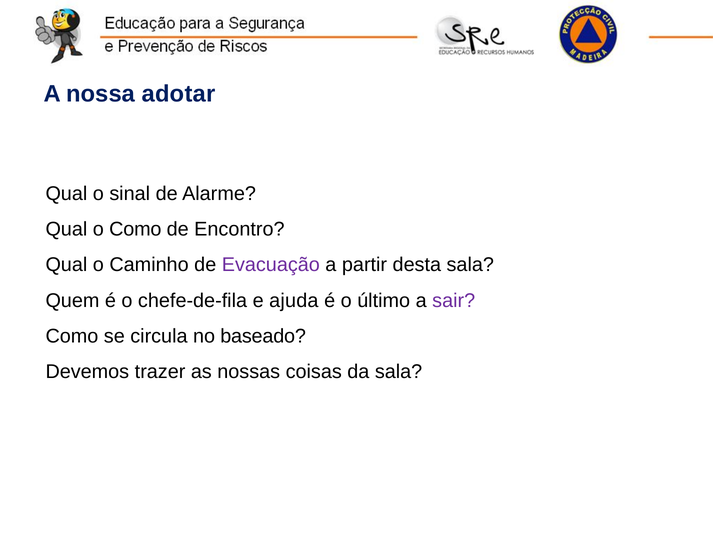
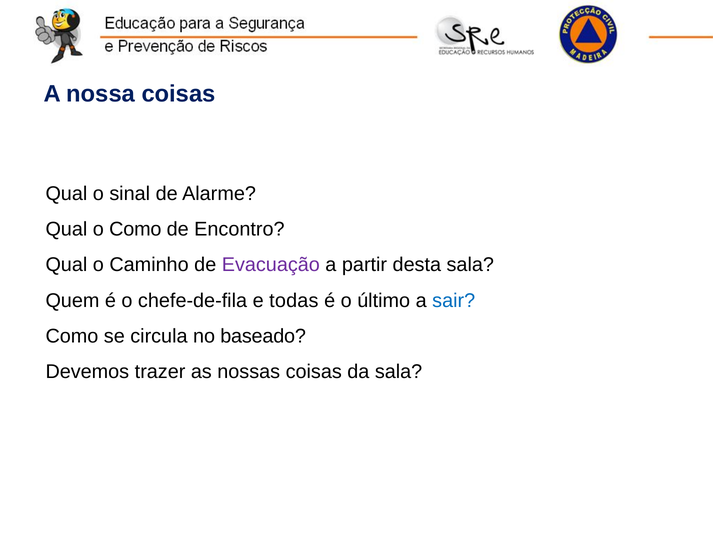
nossa adotar: adotar -> coisas (179, 94)
ajuda: ajuda -> todas (294, 300)
sair colour: purple -> blue (454, 300)
